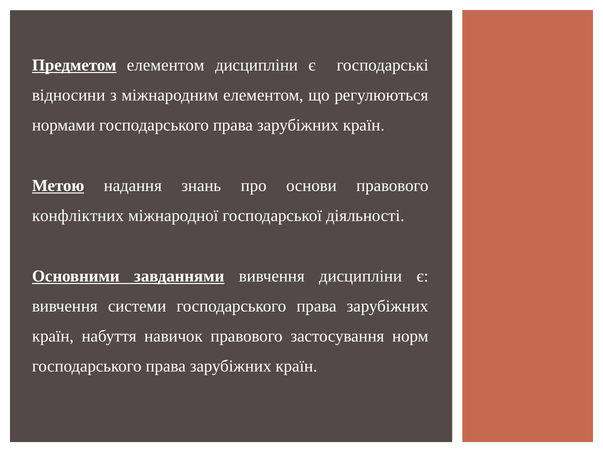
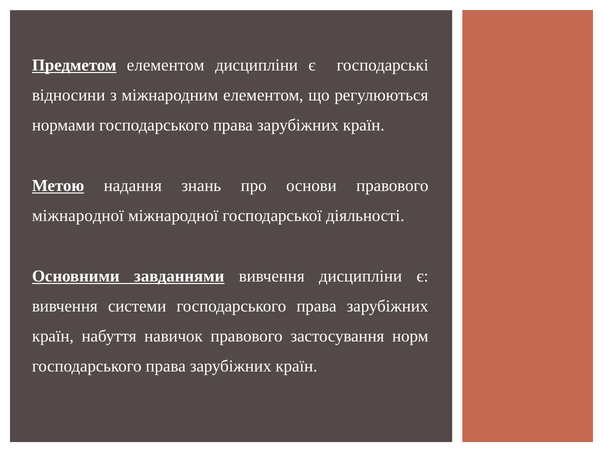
конфліктних: конфліктних -> міжнародної (78, 216)
